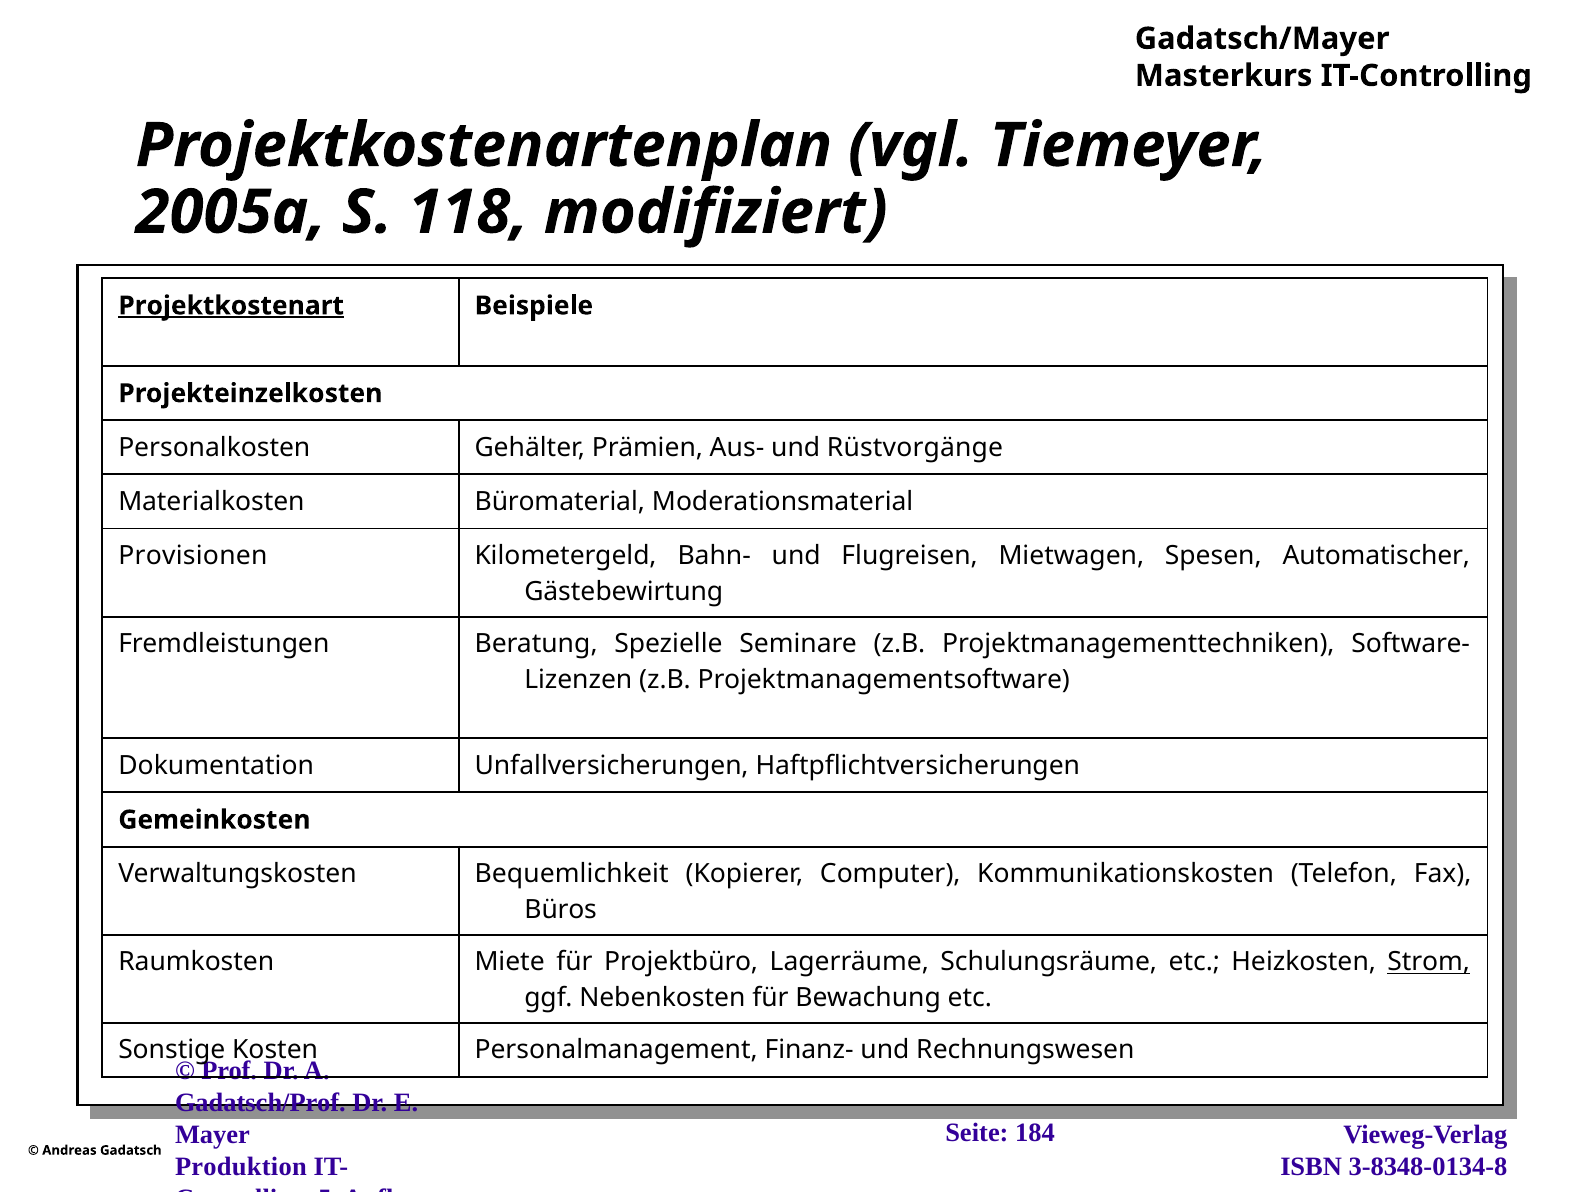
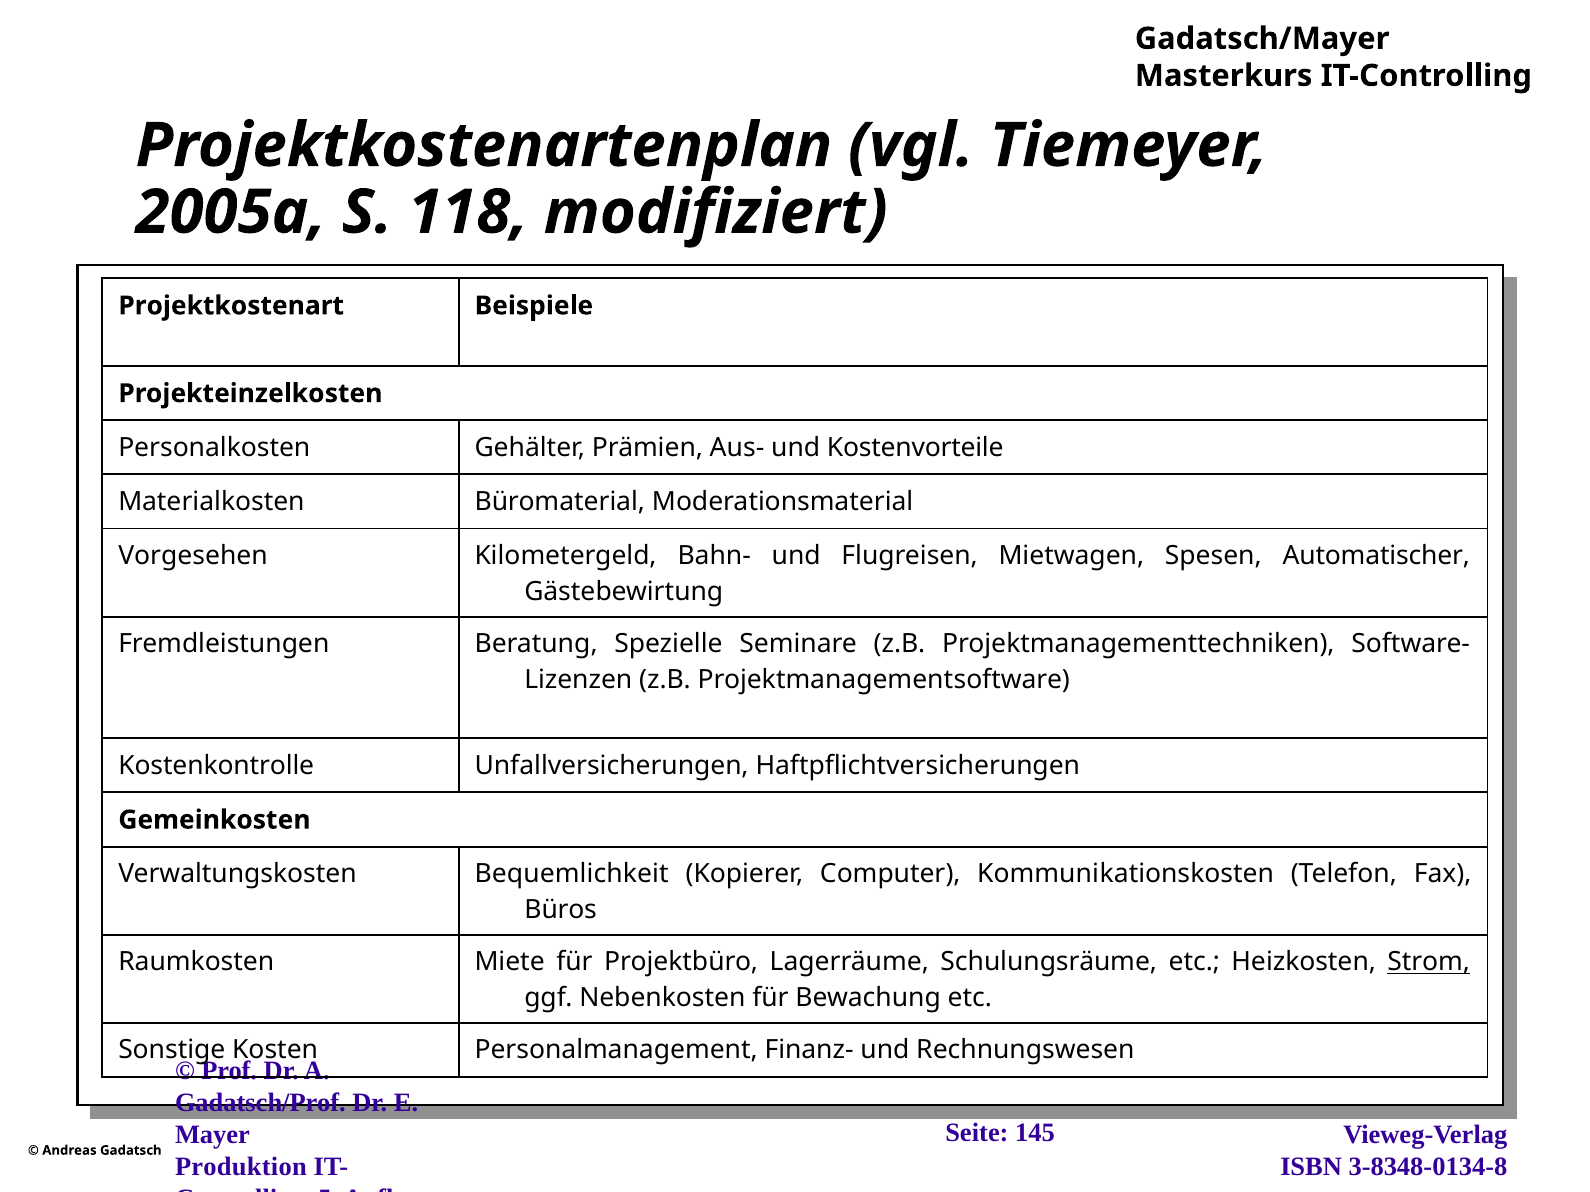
Projektkostenart underline: present -> none (231, 306)
Rüstvorgänge: Rüstvorgänge -> Kostenvorteile (915, 448)
Provisionen: Provisionen -> Vorgesehen (193, 556)
Dokumentation: Dokumentation -> Kostenkontrolle (216, 766)
184: 184 -> 145 (1035, 1133)
